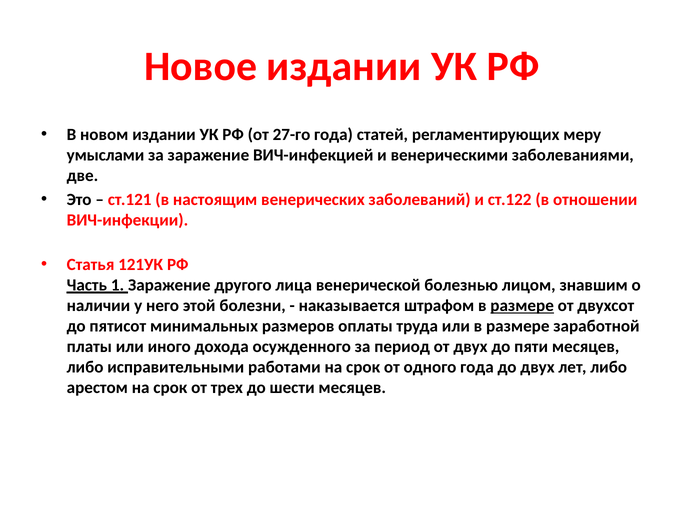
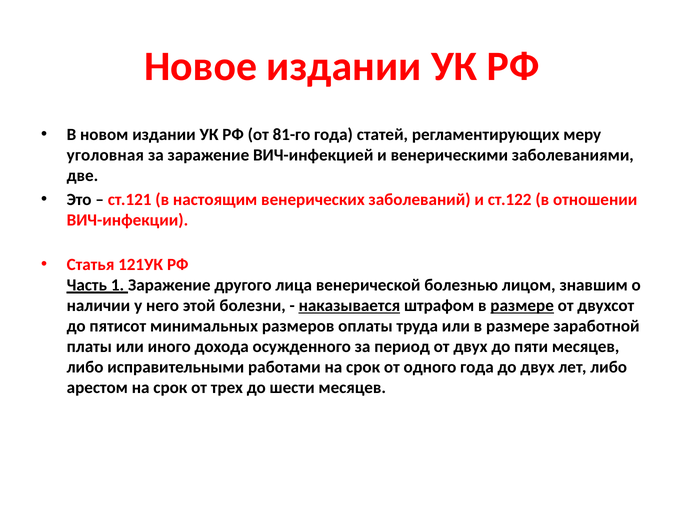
27-го: 27-го -> 81-го (291, 135)
умыслами: умыслами -> уголовная (105, 155)
наказывается underline: none -> present (349, 306)
